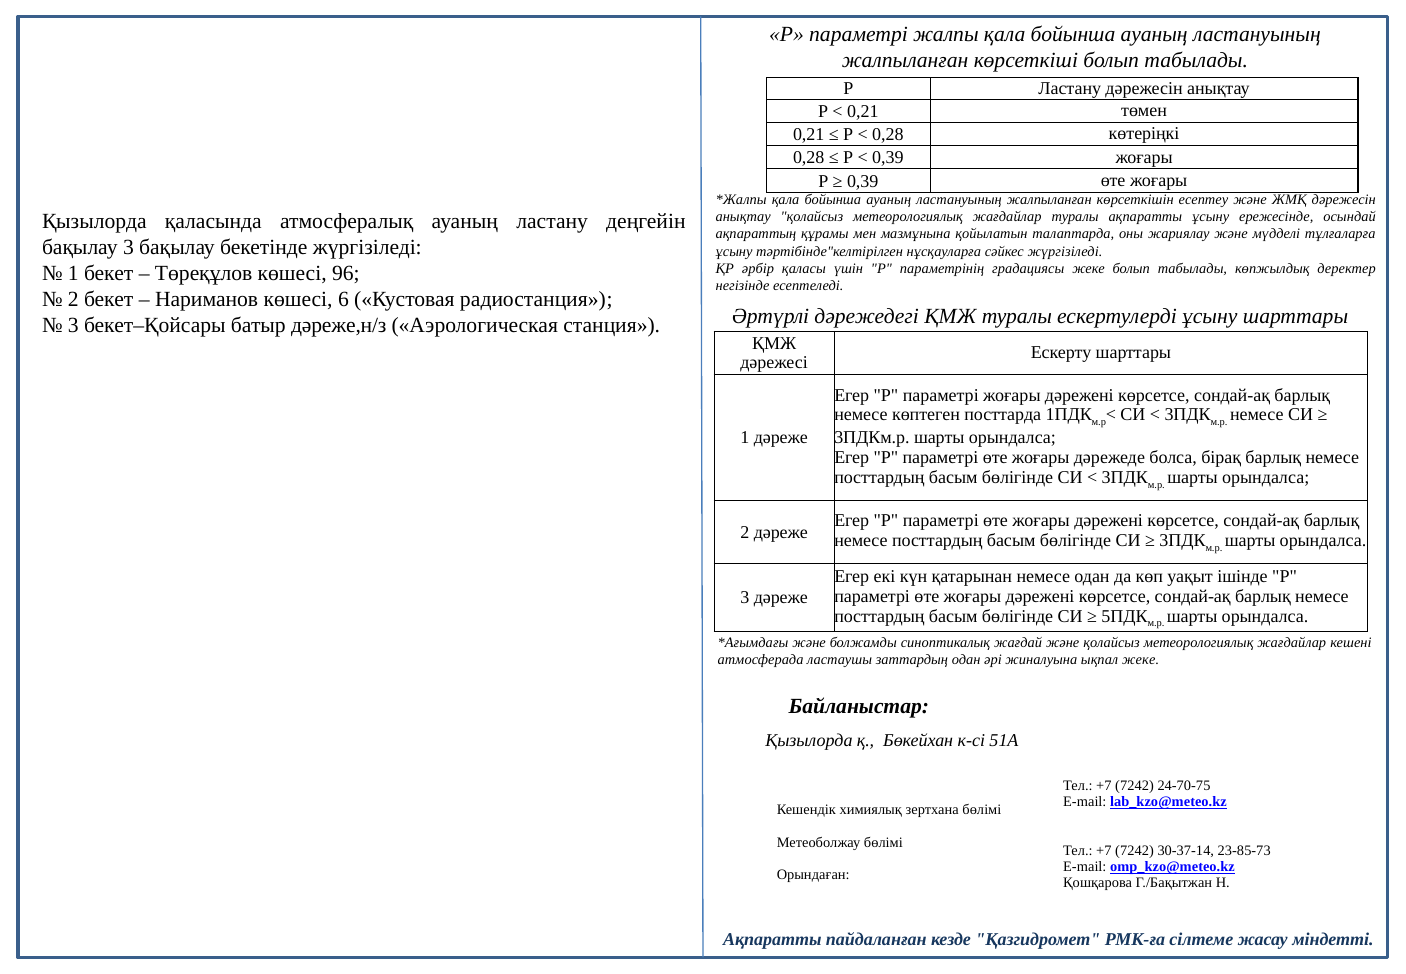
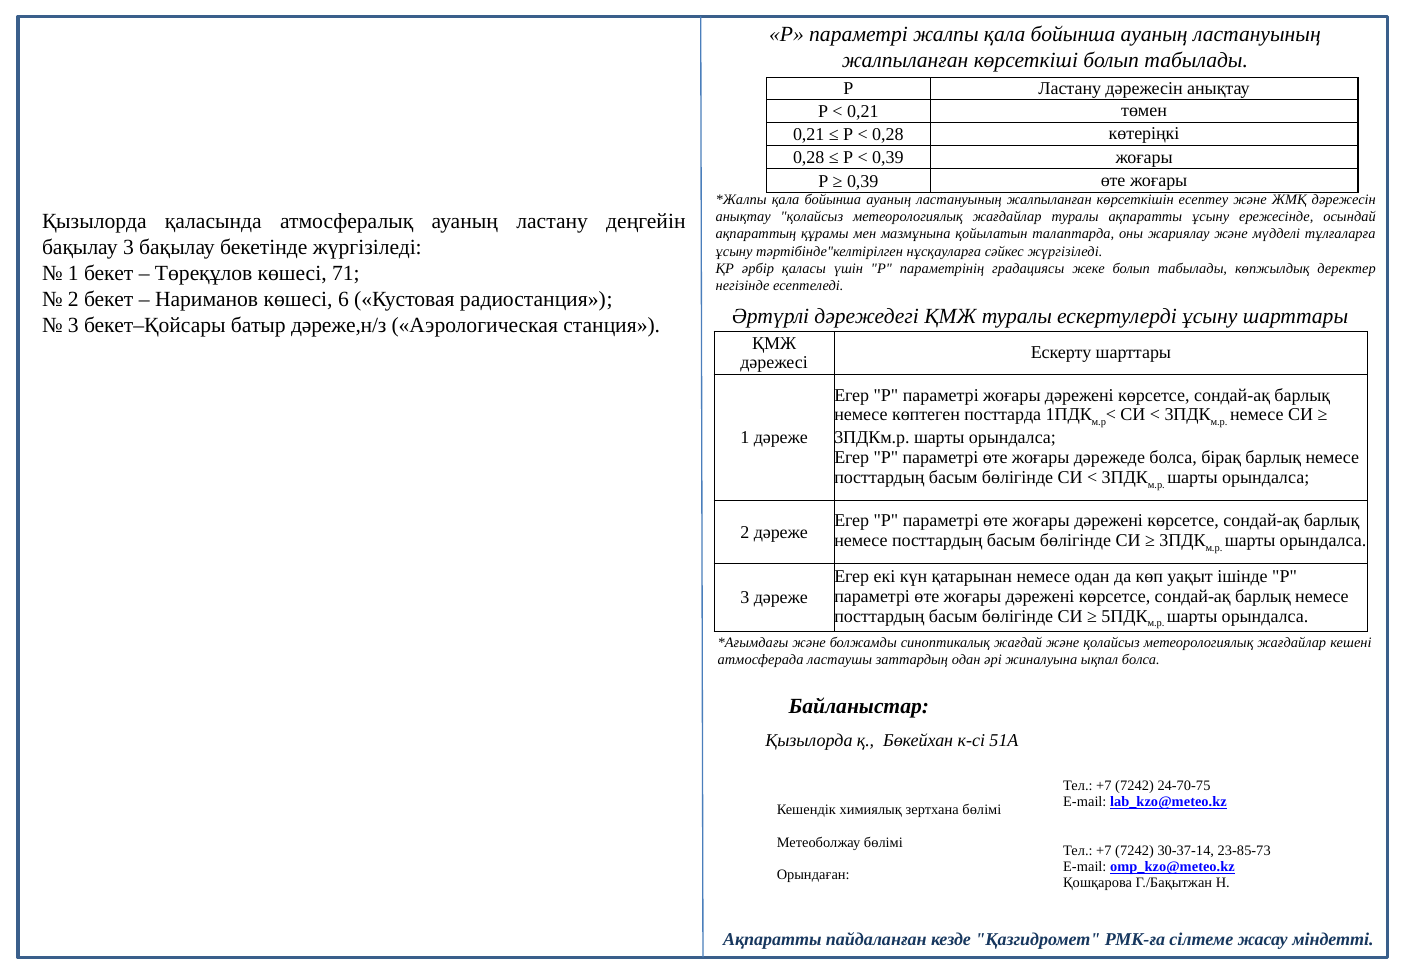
96: 96 -> 71 (346, 273)
ықпал жеке: жеке -> болса (1141, 659)
